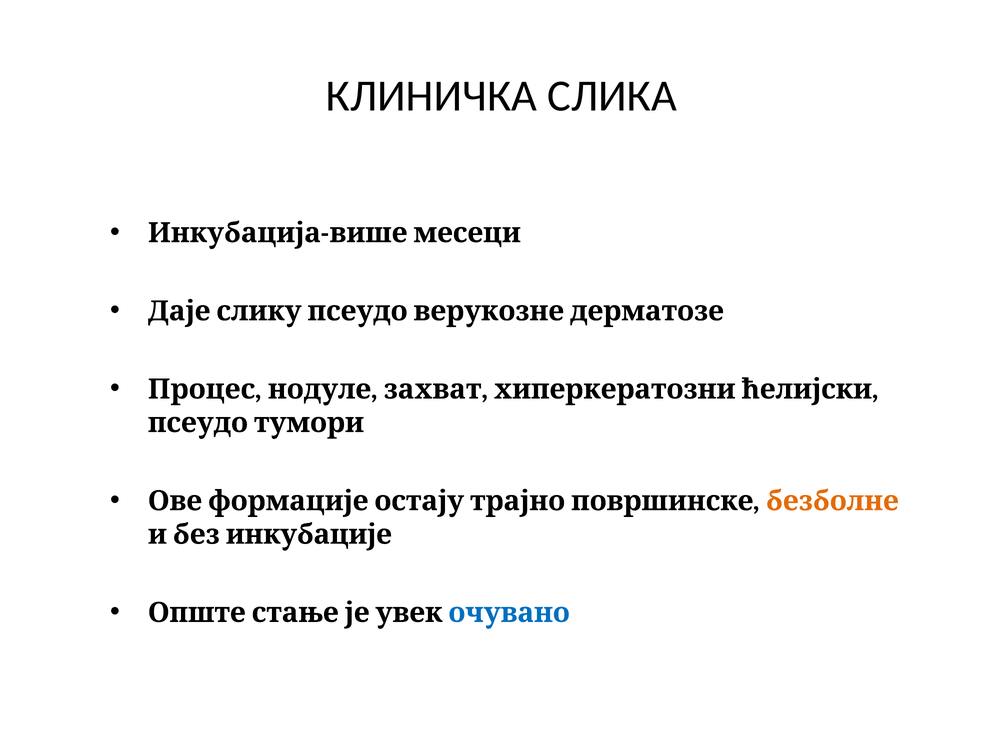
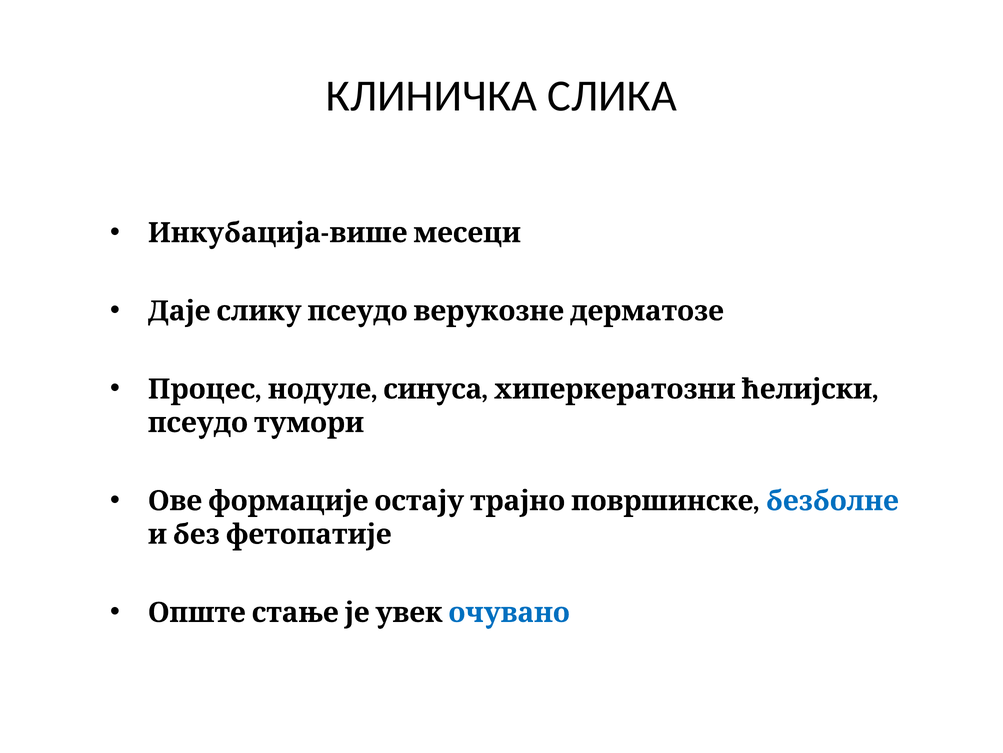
захват: захват -> синуса (433, 389)
безболне colour: orange -> blue (832, 501)
инкубације: инкубације -> фетопатије (309, 534)
